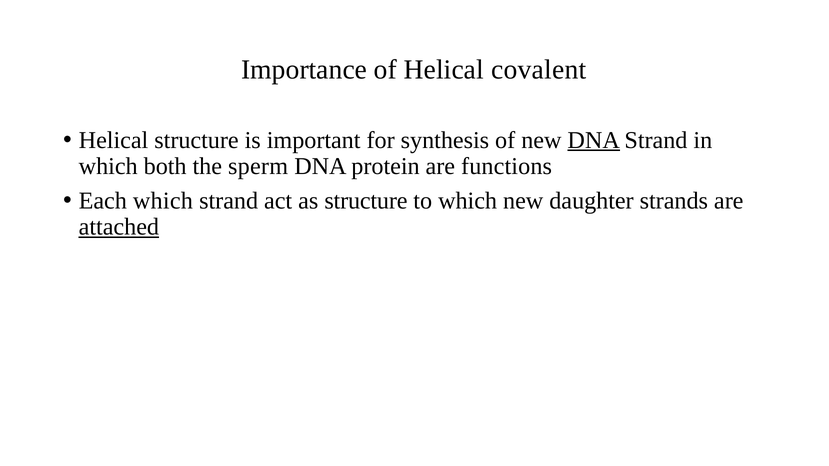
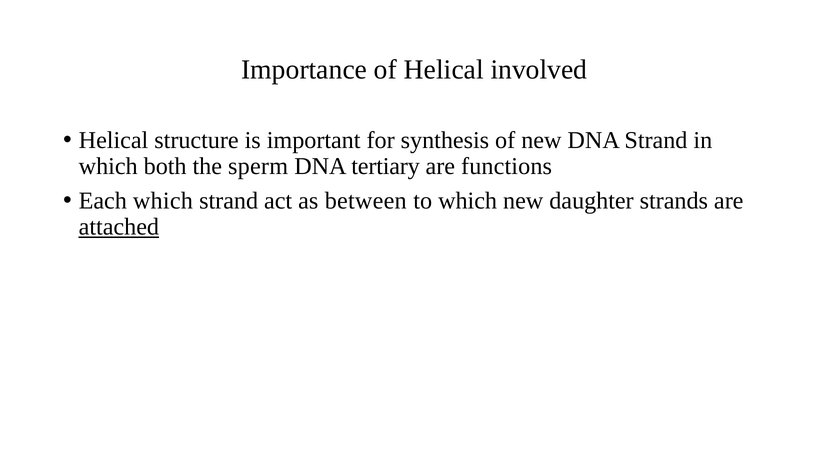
covalent: covalent -> involved (539, 70)
DNA underline: present -> none (594, 140)
protein: protein -> tertiary (386, 166)
as structure: structure -> between (366, 201)
